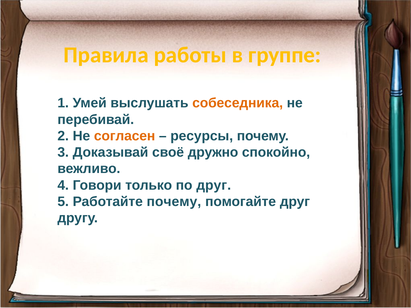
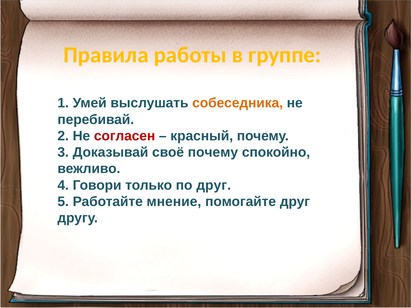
согласен colour: orange -> red (125, 136)
ресурсы: ресурсы -> красный (202, 136)
своё дружно: дружно -> почему (213, 152)
Работайте почему: почему -> мнение (174, 202)
